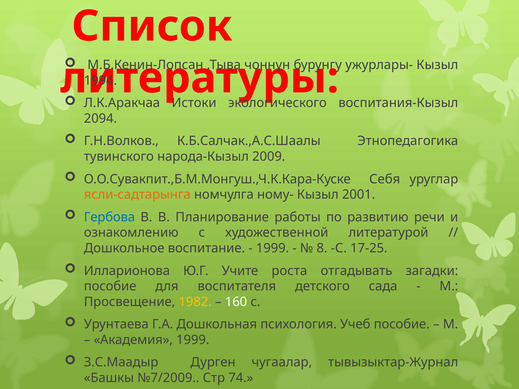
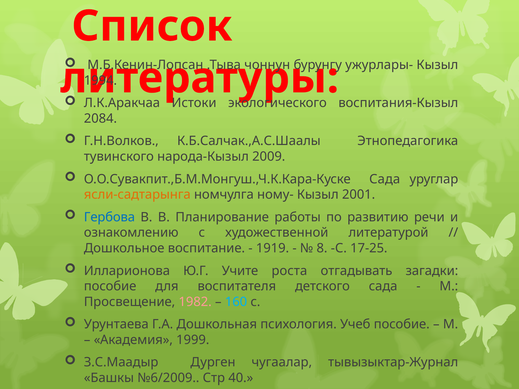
2094: 2094 -> 2084 (100, 119)
О.О.Сувакпит.,Б.М.Монгуш.,Ч.К.Кара-Куске Себя: Себя -> Сада (385, 179)
1999: 1999 -> 1919 (273, 248)
1982 colour: yellow -> pink (195, 302)
160 colour: white -> light blue (236, 302)
№7/2009: №7/2009 -> №6/2009 (168, 378)
74: 74 -> 40 (241, 378)
